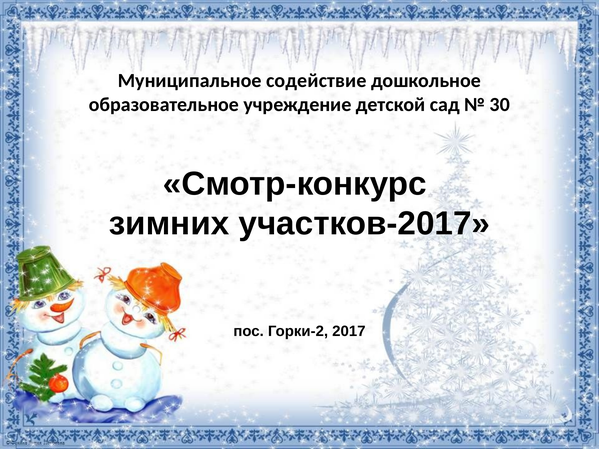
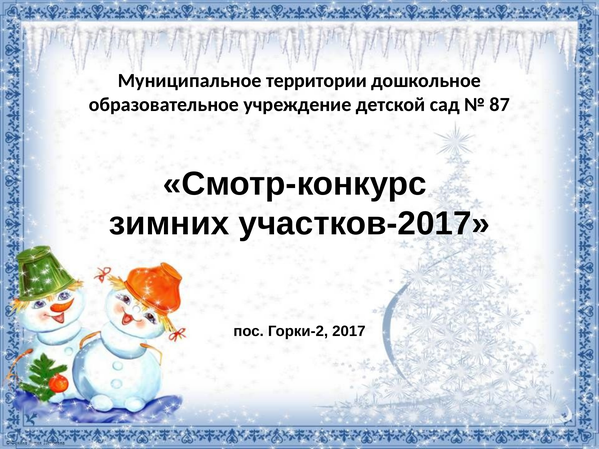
содействие: содействие -> территории (316, 81)
30: 30 -> 87 (500, 105)
